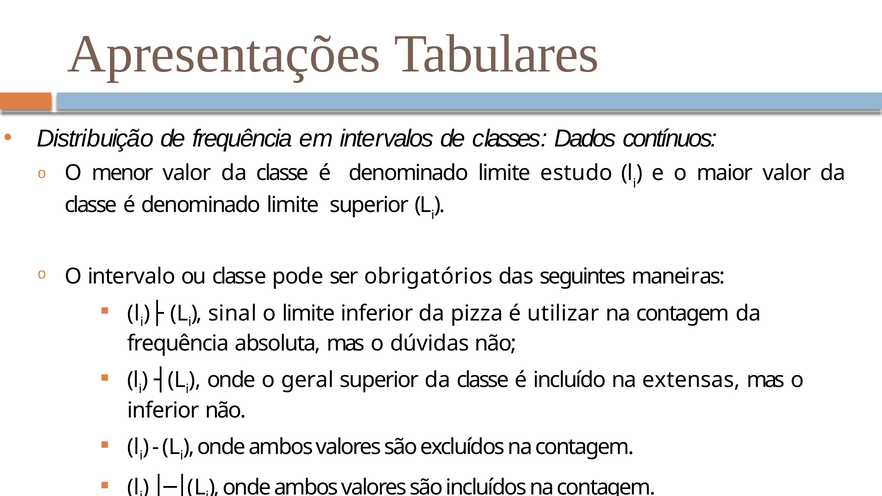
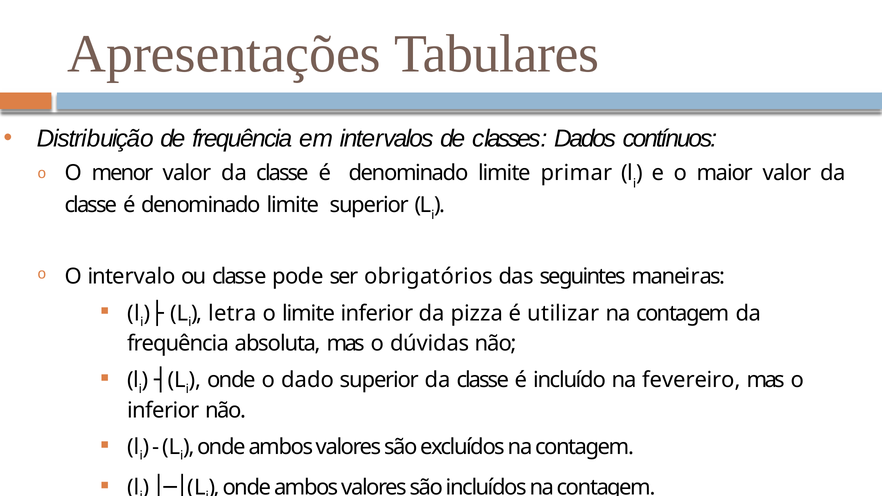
estudo: estudo -> primar (576, 173)
sinal: sinal -> letra (232, 313)
geral: geral -> dado (308, 380)
extensas: extensas -> fevereiro (691, 380)
